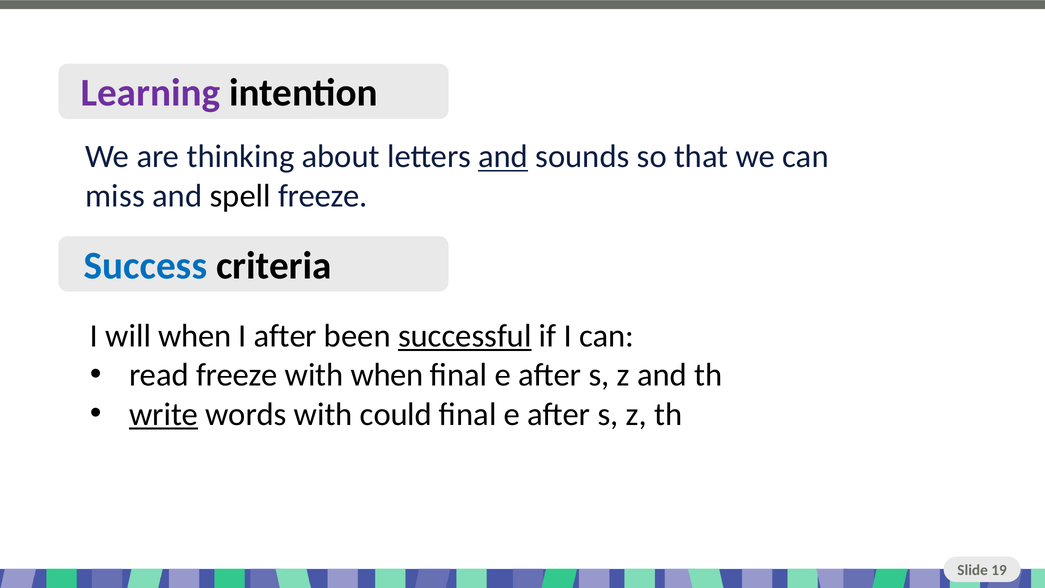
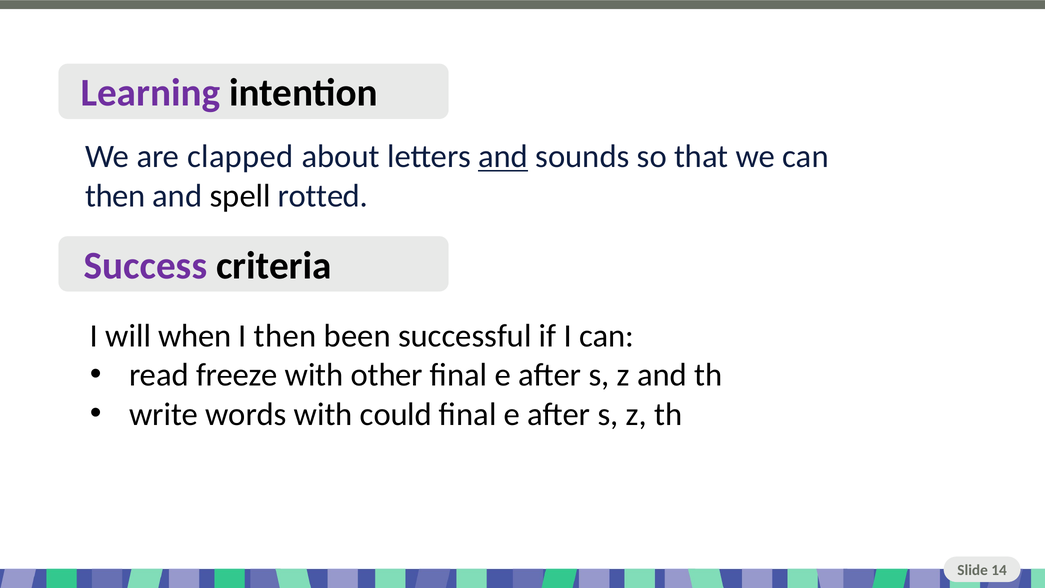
thinking: thinking -> clapped (240, 157)
miss: miss -> then (115, 196)
freeze: freeze -> rotted (323, 196)
Success colour: blue -> purple (146, 265)
I after: after -> then (285, 336)
successful underline: present -> none (465, 336)
with when: when -> other (387, 375)
write underline: present -> none (164, 414)
19: 19 -> 14 (999, 570)
